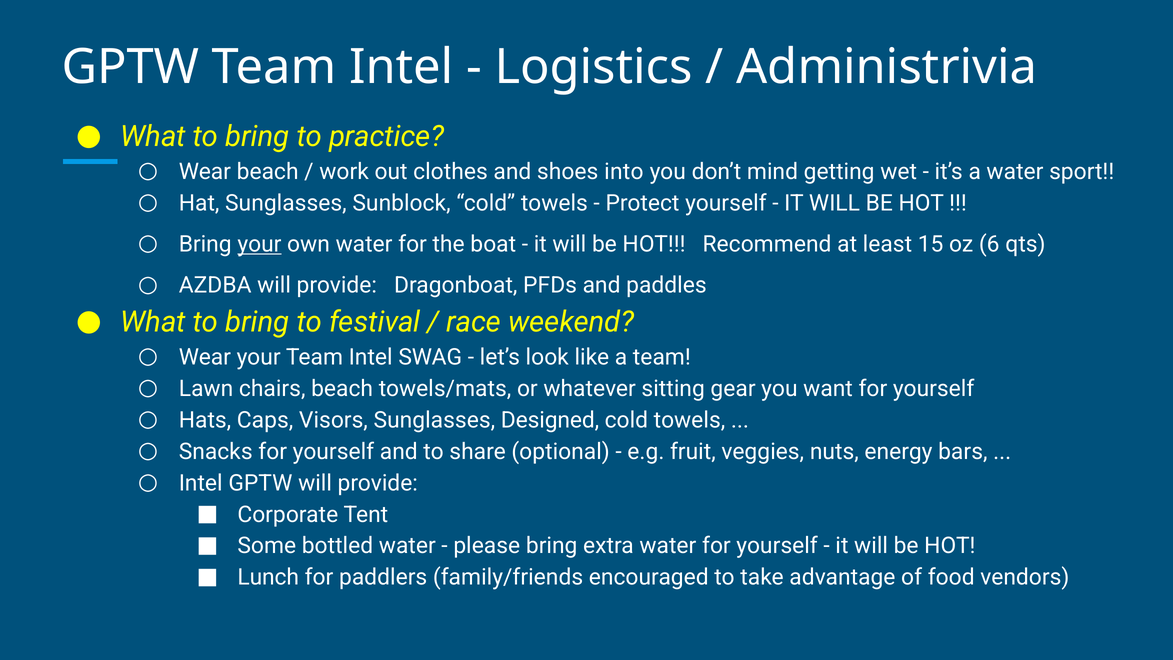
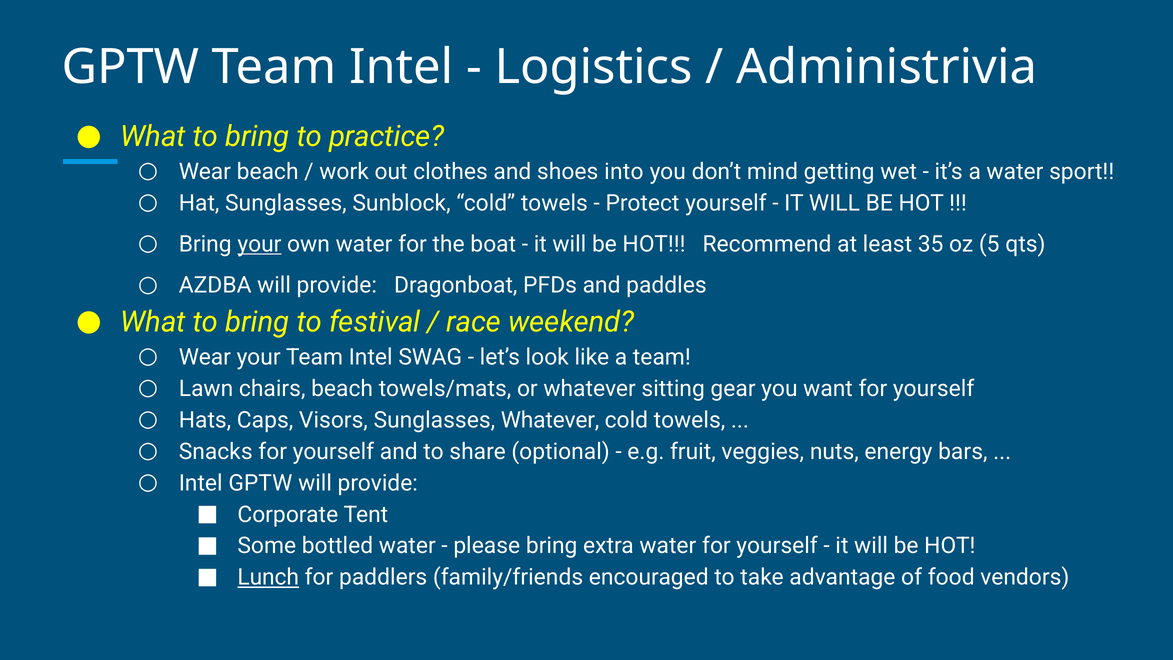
15: 15 -> 35 (931, 244)
6: 6 -> 5 (989, 244)
Sunglasses Designed: Designed -> Whatever (550, 420)
Lunch underline: none -> present (268, 577)
